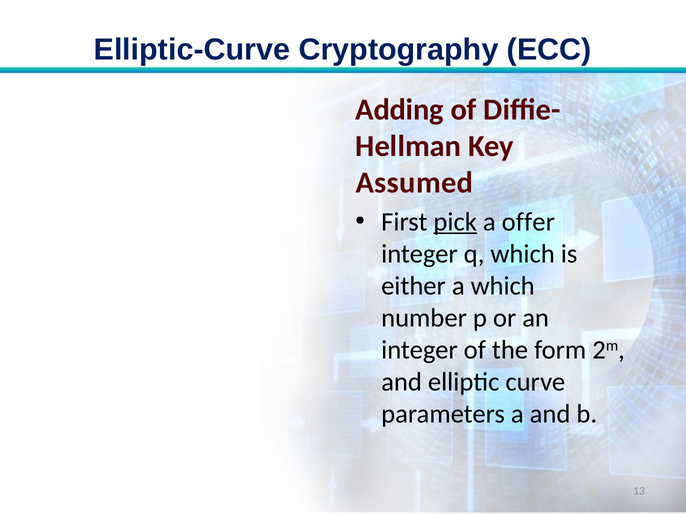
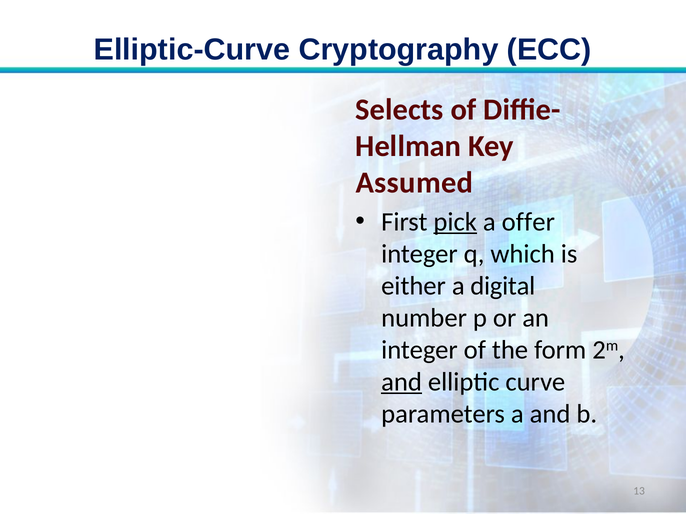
Adding: Adding -> Selects (400, 110)
a which: which -> digital (503, 286)
and underline: none -> present (402, 382)
